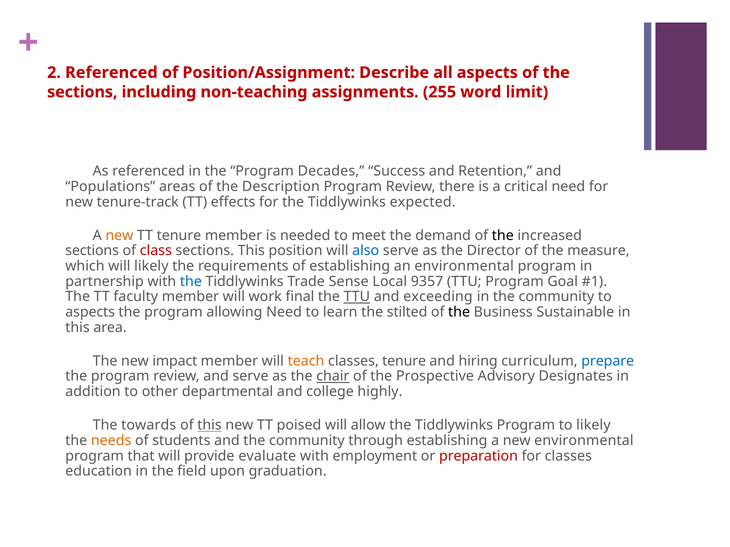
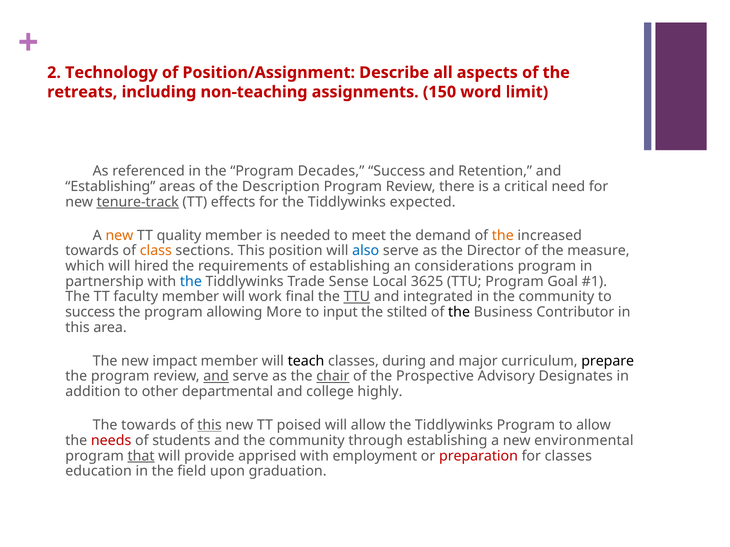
2 Referenced: Referenced -> Technology (111, 73)
sections: sections -> retreats (82, 92)
255: 255 -> 150 (440, 92)
Populations: Populations -> Establishing (110, 187)
tenure-track underline: none -> present (138, 202)
TT tenure: tenure -> quality (179, 236)
the colour: black -> orange (503, 236)
sections: sections -> towards (92, 251)
class colour: red -> orange (156, 251)
will likely: likely -> hired (151, 266)
an environmental: environmental -> considerations (464, 266)
9357: 9357 -> 3625 (427, 282)
exceeding: exceeding -> integrated (438, 297)
aspects: aspects -> success (90, 312)
allowing Need: Need -> More (284, 312)
learn: learn -> input (340, 312)
Sustainable: Sustainable -> Contributor (575, 312)
teach colour: orange -> black (306, 361)
classes tenure: tenure -> during (404, 361)
hiring: hiring -> major (478, 361)
prepare colour: blue -> black (608, 361)
and underline: none -> present (216, 377)
to likely: likely -> allow (594, 426)
needs colour: orange -> red (111, 441)
that underline: none -> present (141, 456)
evaluate: evaluate -> apprised (267, 456)
